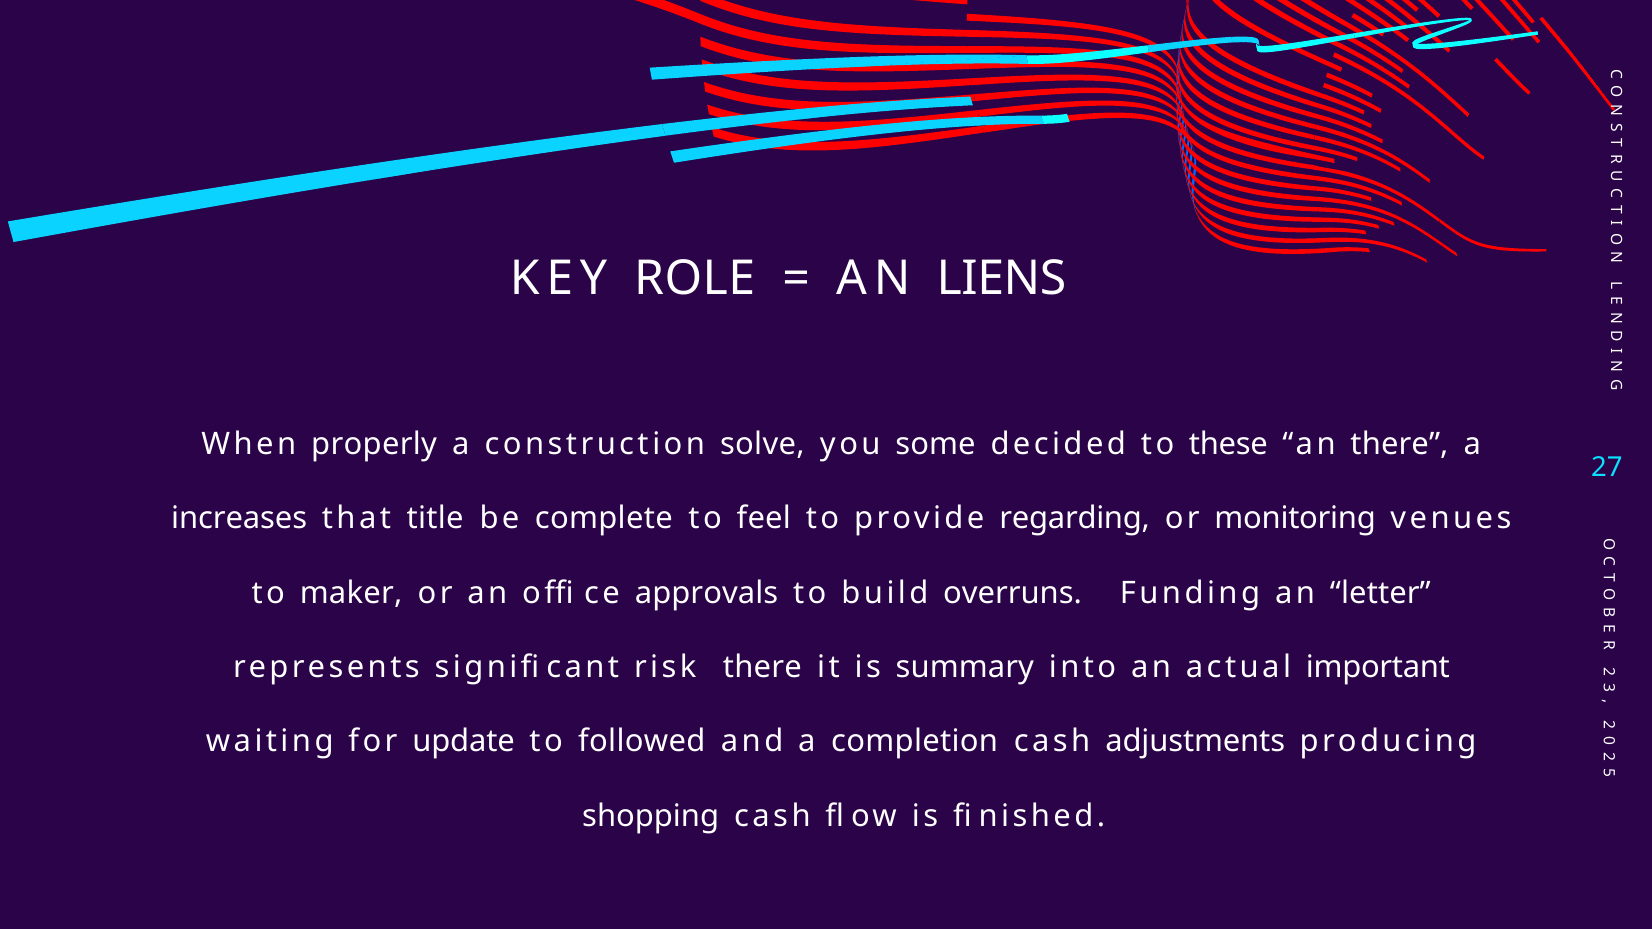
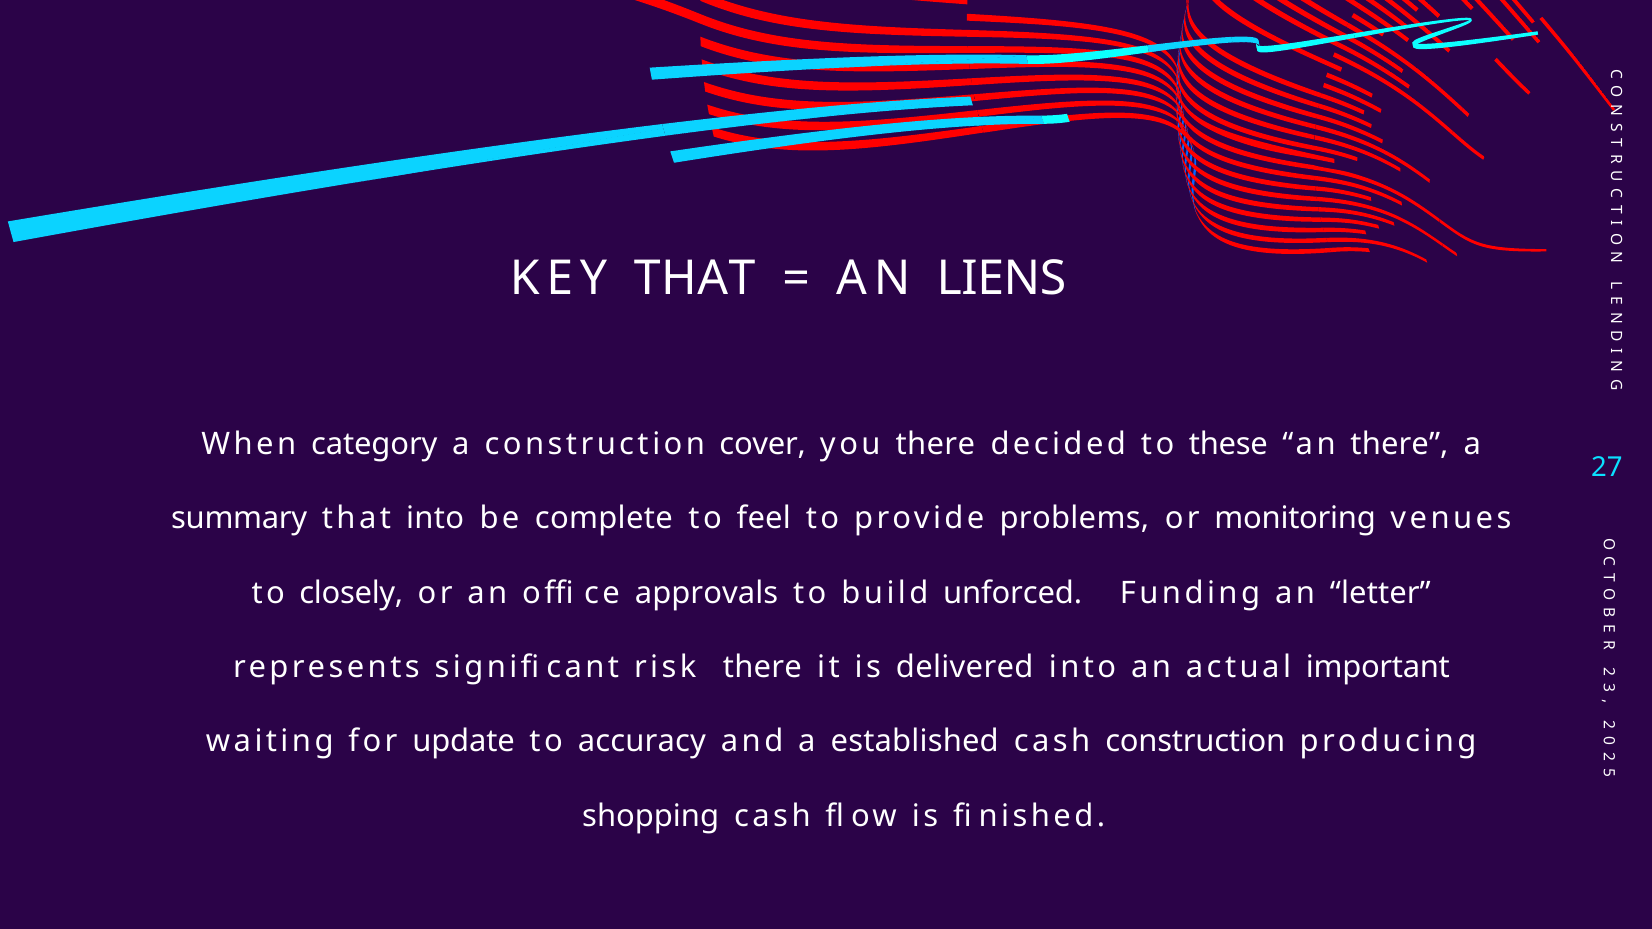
KEY ROLE: ROLE -> THAT (695, 279)
properly: properly -> category (374, 444)
solve: solve -> cover (763, 444)
you some: some -> there (935, 444)
increases: increases -> summary (239, 519)
that title: title -> into (435, 519)
regarding: regarding -> problems (1074, 519)
maker: maker -> closely (351, 593)
overruns: overruns -> unforced (1013, 593)
summary: summary -> delivered (965, 667)
followed: followed -> accuracy (642, 742)
completion: completion -> established (915, 742)
cash adjustments: adjustments -> construction (1195, 742)
